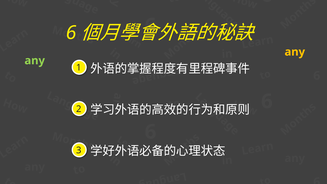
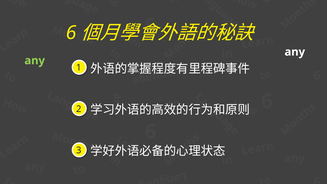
any colour: yellow -> white (295, 52)
